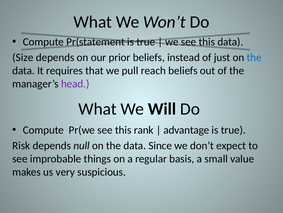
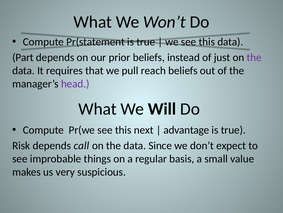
Size: Size -> Part (23, 57)
the colour: blue -> purple (254, 57)
rank: rank -> next (144, 130)
null: null -> call (81, 145)
